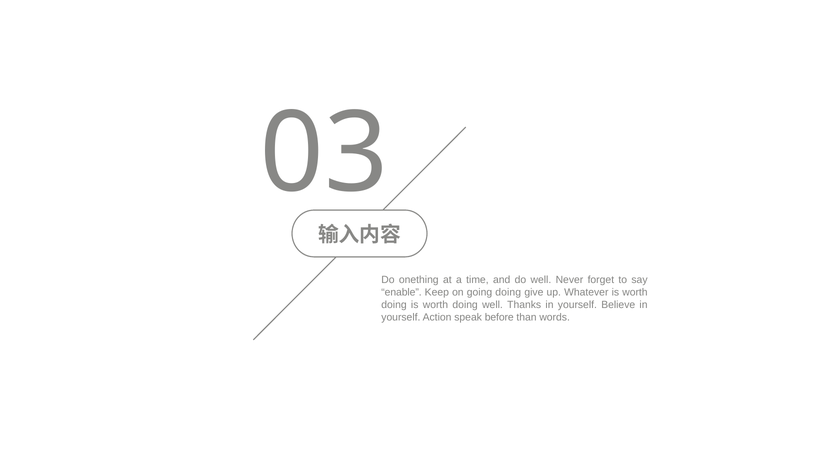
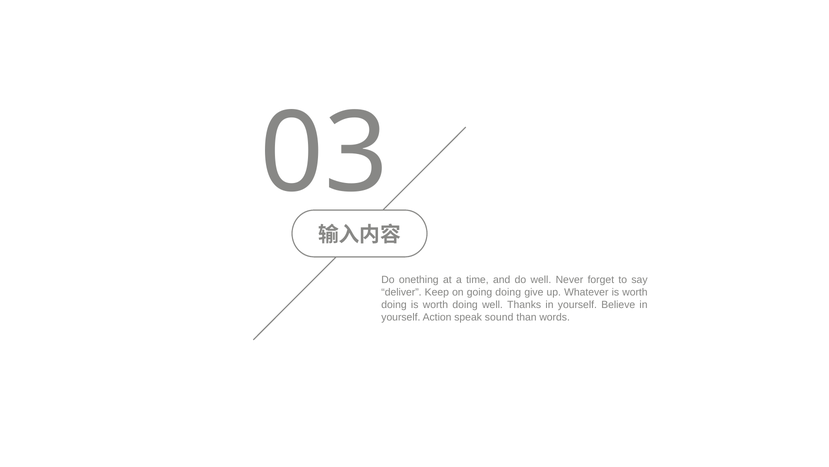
enable: enable -> deliver (401, 292)
before: before -> sound (499, 317)
